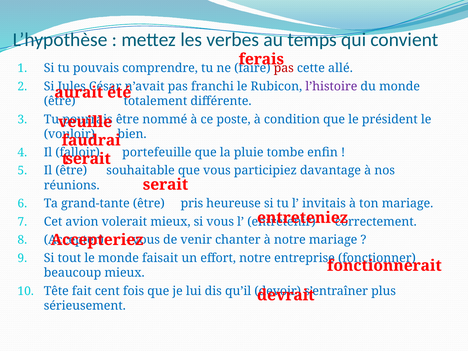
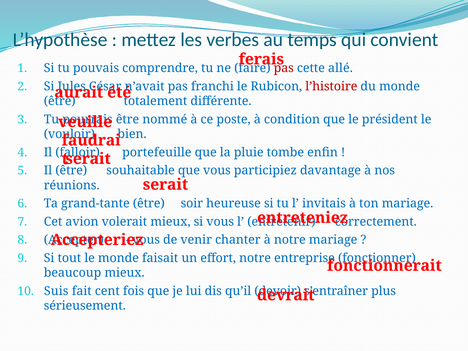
l’histoire colour: purple -> red (331, 86)
pris: pris -> soir (192, 204)
Tête: Tête -> Suis (56, 291)
